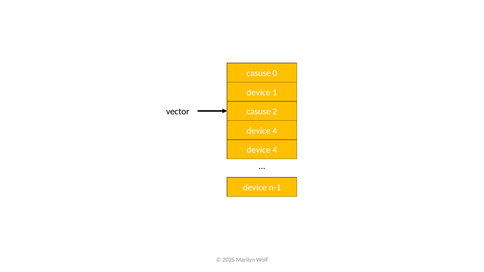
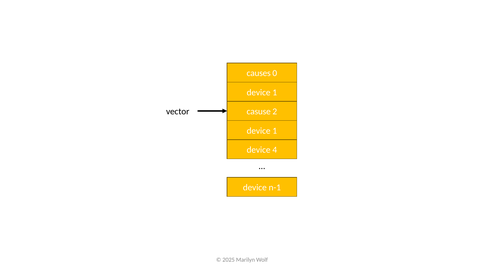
casuse: casuse -> causes (259, 73)
4: 4 -> 1 (275, 131)
